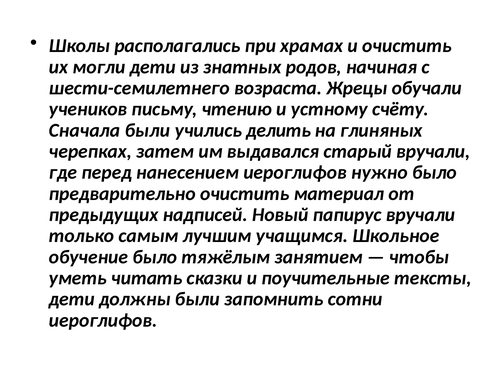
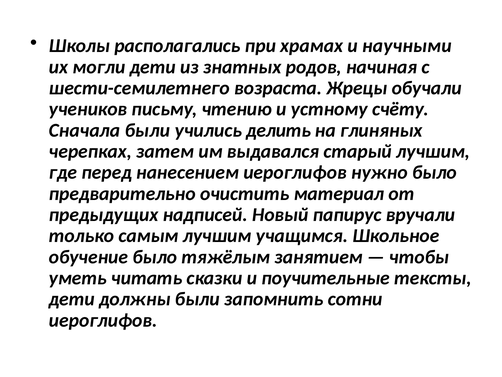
и очистить: очистить -> научными (407, 46)
старый вручали: вручали -> лучшим (433, 151)
